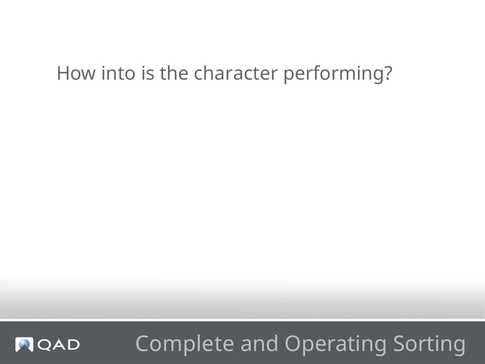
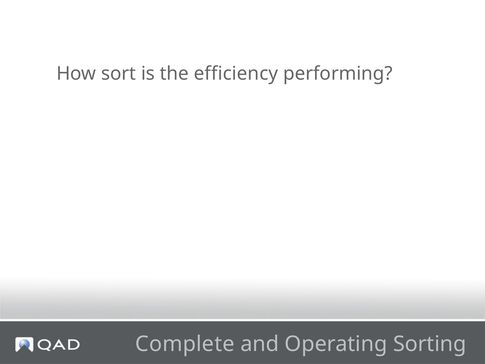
into: into -> sort (119, 74)
character: character -> efficiency (236, 74)
